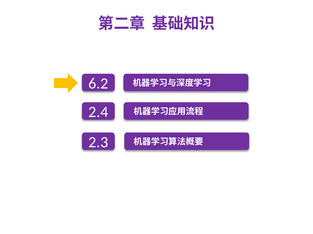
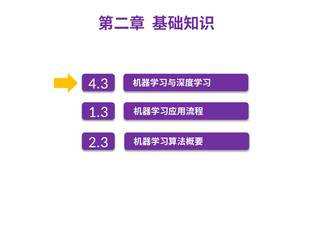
6.2: 6.2 -> 4.3 (98, 84)
2.4: 2.4 -> 1.3 (98, 112)
